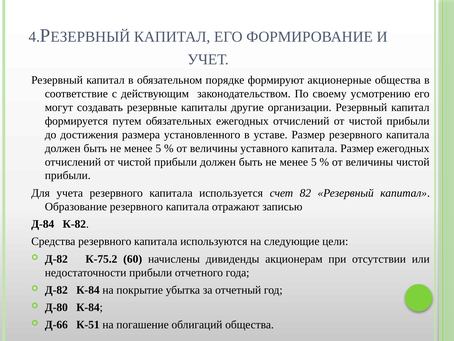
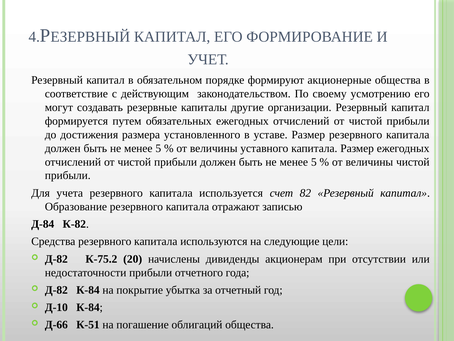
60: 60 -> 20 (133, 259)
Д-80: Д-80 -> Д-10 (56, 307)
